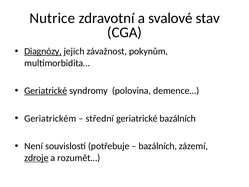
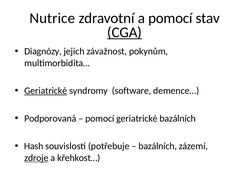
a svalové: svalové -> pomocí (170, 18)
CGA underline: none -> present (125, 32)
Diagnózy underline: present -> none (43, 51)
polovina: polovina -> software (132, 91)
Geriatrickém: Geriatrickém -> Podporovaná (50, 118)
střední: střední -> pomocí (100, 118)
Není: Není -> Hash (34, 146)
rozumět…: rozumět… -> křehkost… (79, 158)
